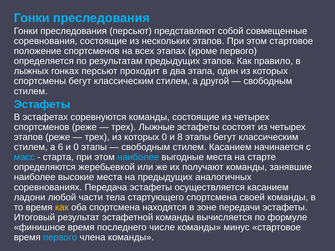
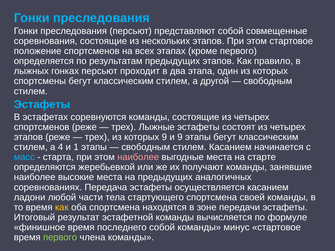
которых 0: 0 -> 9 (164, 137)
и 8: 8 -> 9 (180, 137)
6: 6 -> 4 (60, 147)
и 0: 0 -> 1 (76, 147)
наиболее colour: light blue -> pink (138, 157)
последнего числе: числе -> собой (162, 228)
первого colour: light blue -> light green (60, 238)
